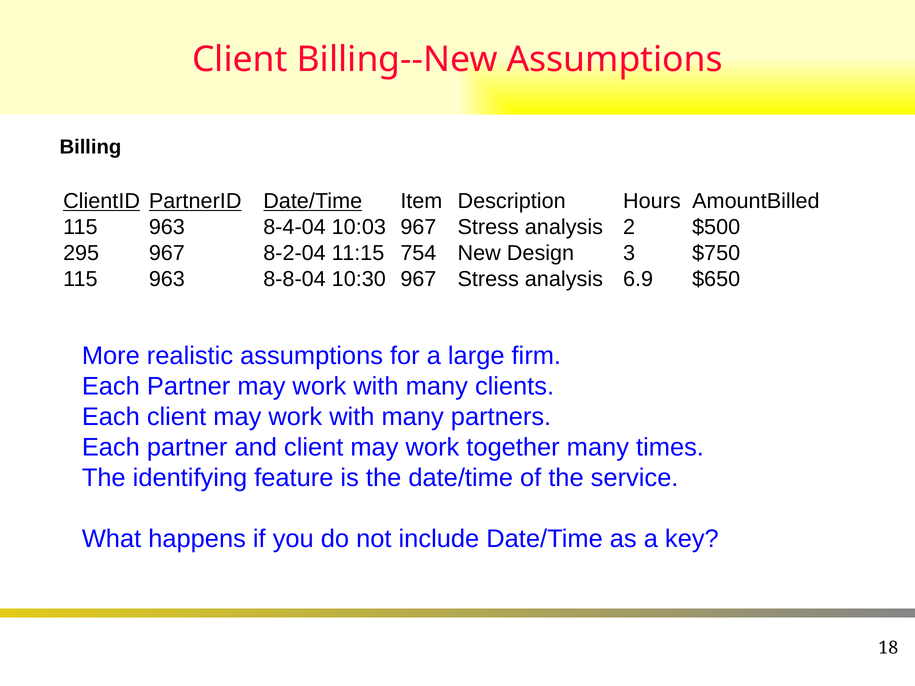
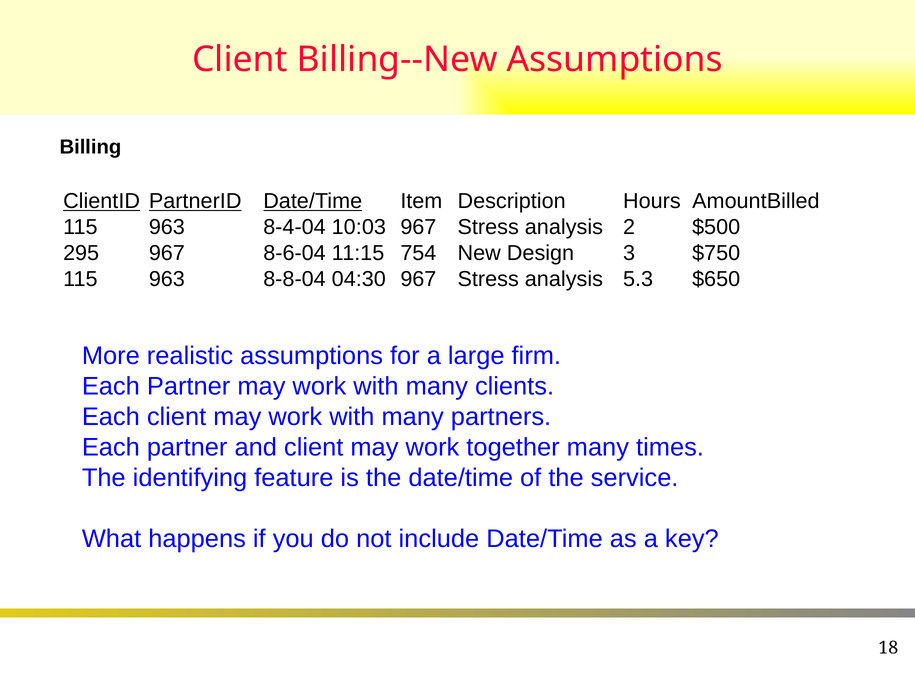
8-2-04: 8-2-04 -> 8-6-04 (295, 253)
10:30: 10:30 -> 04:30 (359, 279)
6.9: 6.9 -> 5.3 (638, 279)
